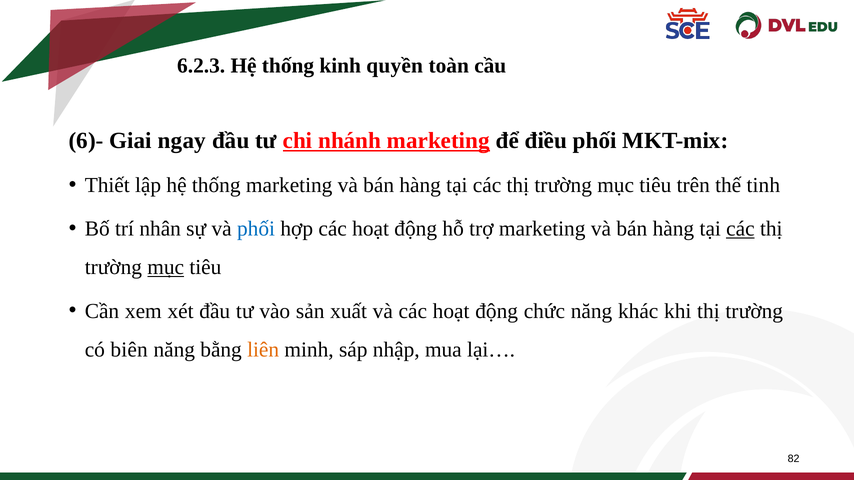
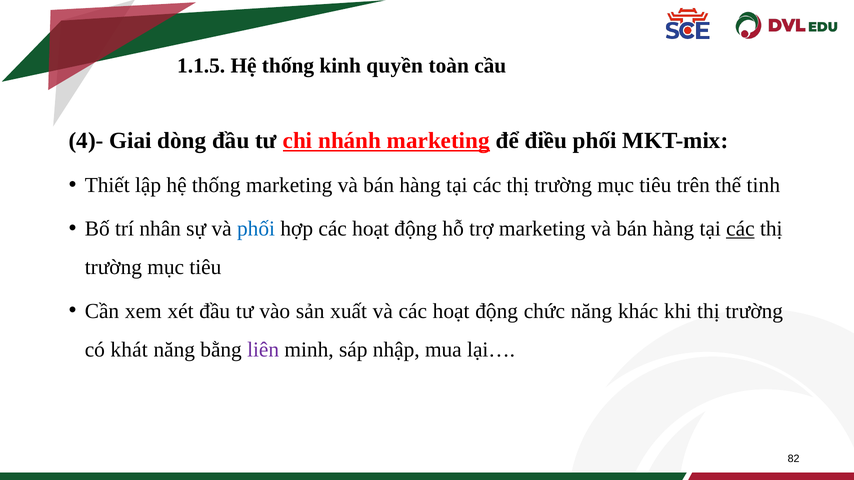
6.2.3: 6.2.3 -> 1.1.5 (201, 66)
6)-: 6)- -> 4)- (86, 141)
ngay: ngay -> dòng (182, 141)
mục underline: present -> none (166, 268)
biên: biên -> khát (129, 350)
liên colour: orange -> purple (263, 350)
